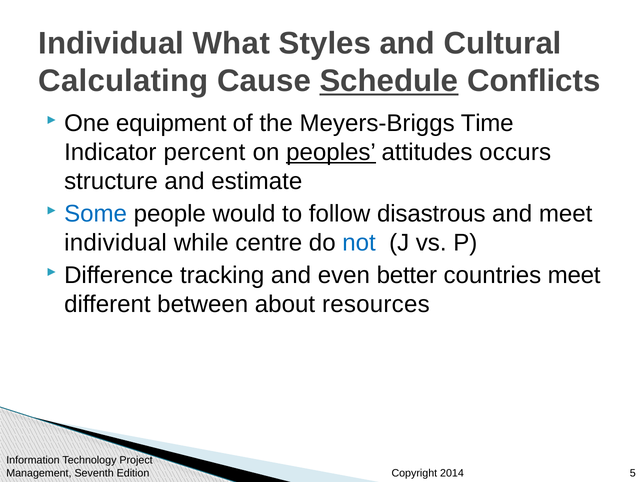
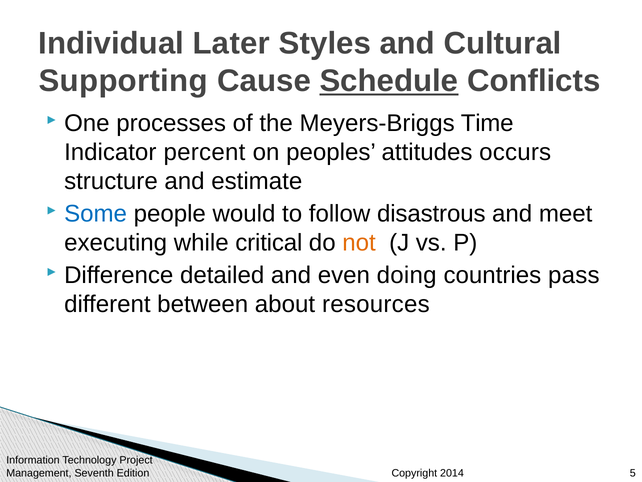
What: What -> Later (231, 43)
Calculating: Calculating -> Supporting (123, 81)
equipment: equipment -> processes (171, 123)
peoples underline: present -> none (331, 152)
individual: individual -> executing (116, 243)
centre: centre -> critical (269, 243)
not colour: blue -> orange (359, 243)
tracking: tracking -> detailed (222, 275)
better: better -> doing (407, 275)
countries meet: meet -> pass (574, 275)
